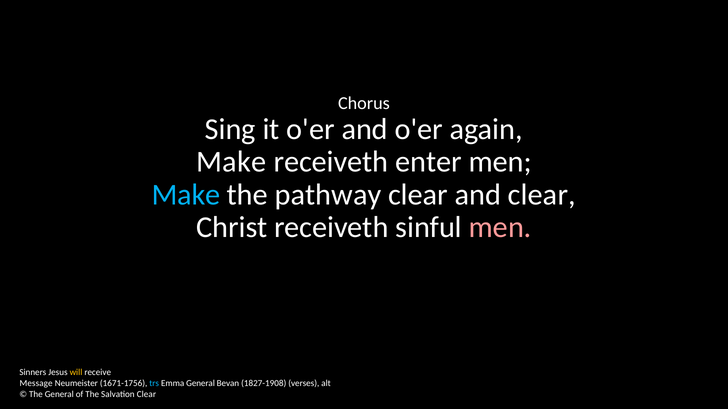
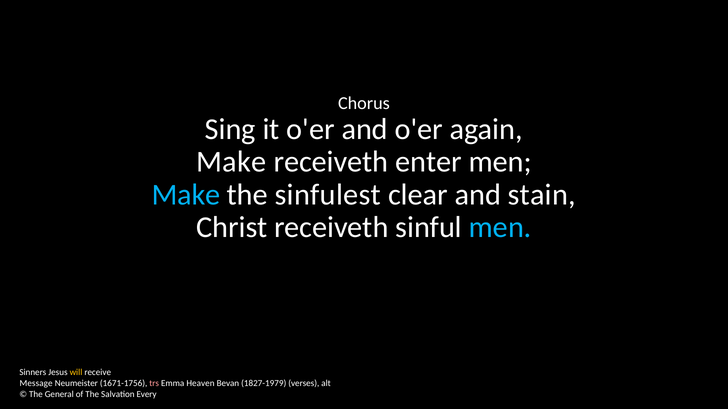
pathway: pathway -> sinfulest (328, 195)
and clear: clear -> stain (542, 195)
men colour: pink -> light blue (500, 228)
trs colour: light blue -> pink (154, 384)
Emma General: General -> Heaven (200, 384)
1827-1908: 1827-1908 -> 1827-1979 (264, 384)
Salvation Clear: Clear -> Every (147, 395)
